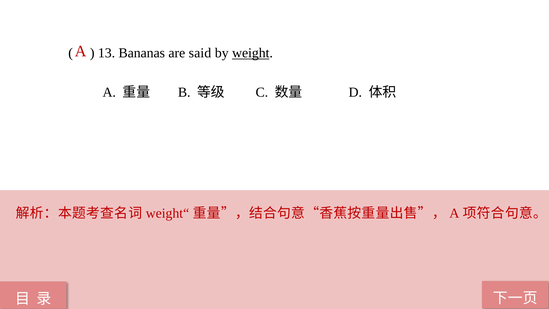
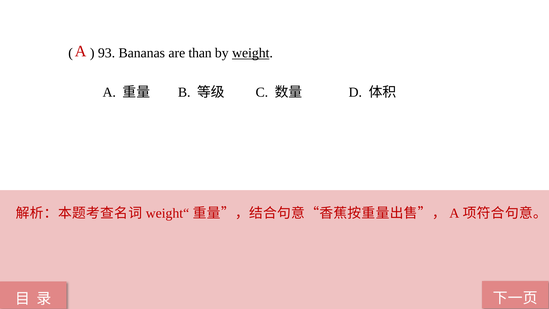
13: 13 -> 93 (107, 53)
said: said -> than (200, 53)
